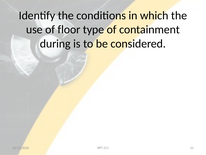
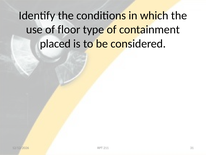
during: during -> placed (55, 44)
